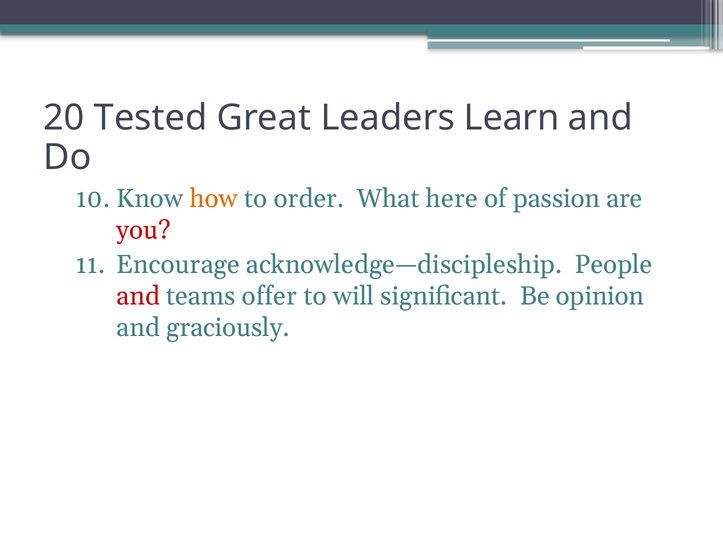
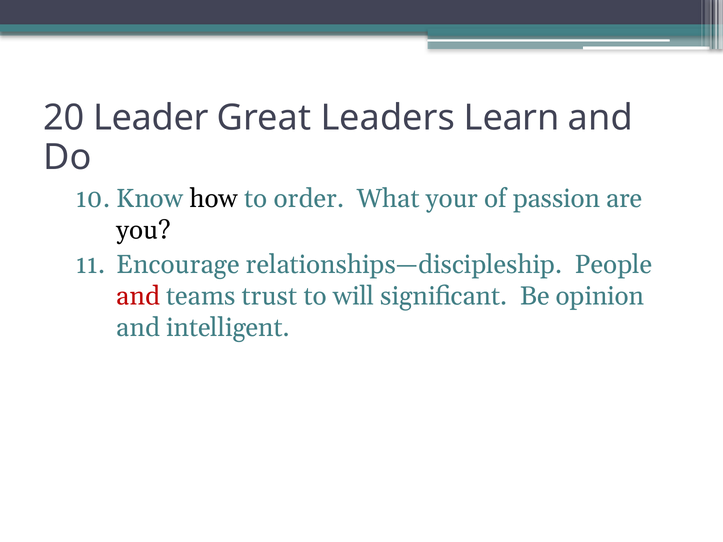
Tested: Tested -> Leader (151, 118)
how colour: orange -> black (214, 199)
here: here -> your (452, 199)
you colour: red -> black (144, 230)
acknowledge—discipleship: acknowledge—discipleship -> relationships—discipleship (404, 265)
offer: offer -> trust (269, 296)
graciously: graciously -> intelligent (228, 328)
